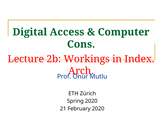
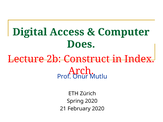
Cons: Cons -> Does (81, 44)
Workings: Workings -> Construct (87, 59)
